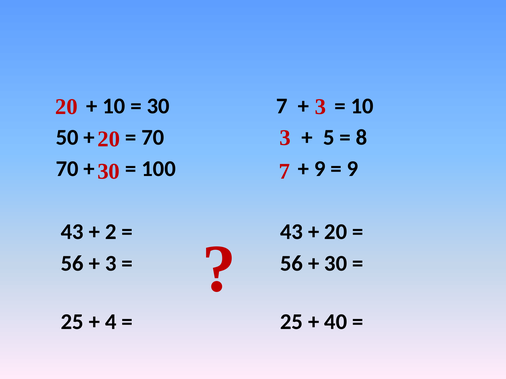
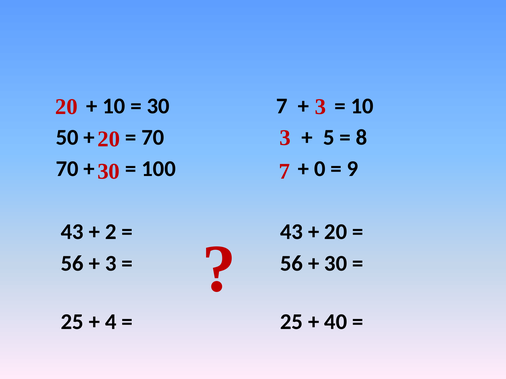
9: 9 -> 0 (320, 169)
